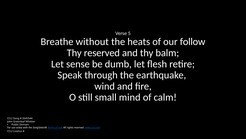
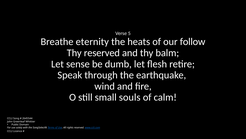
without: without -> eternity (92, 42)
mind: mind -> souls (130, 97)
